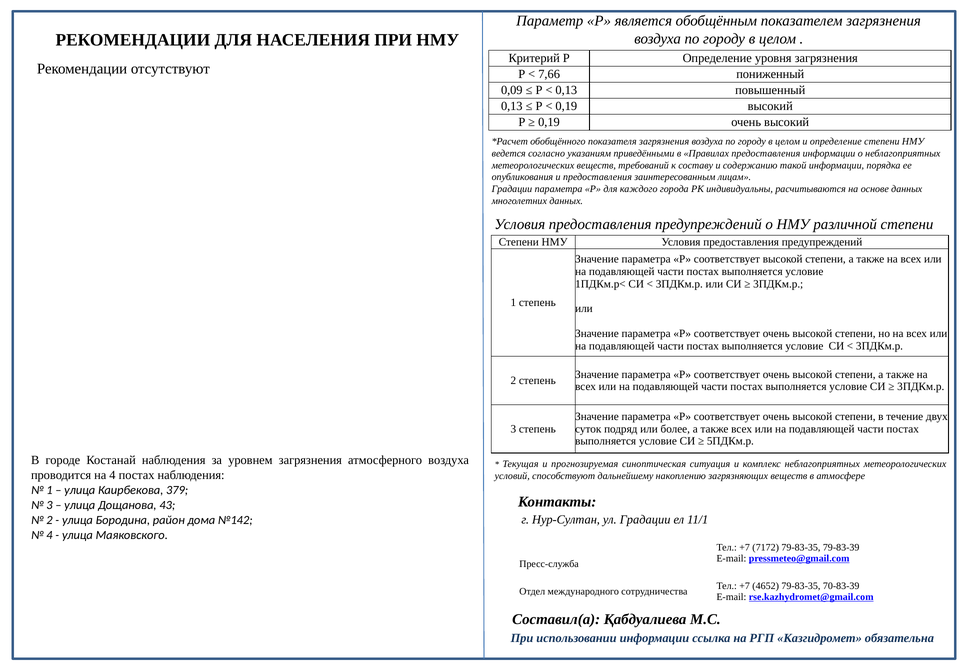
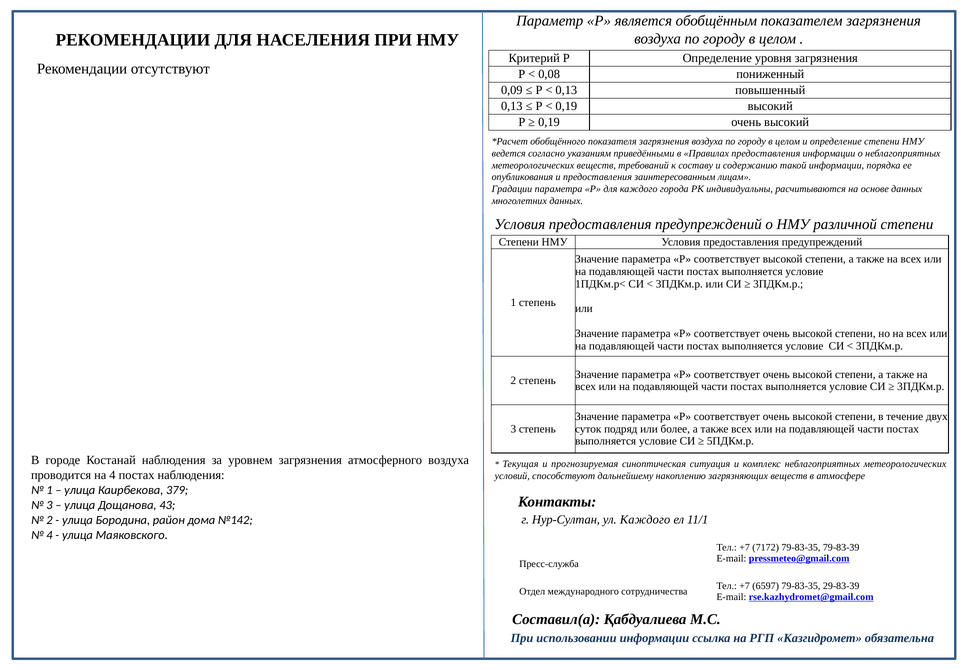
7,66: 7,66 -> 0,08 (549, 74)
ул Градации: Градации -> Каждого (645, 520)
4652: 4652 -> 6597 (766, 586)
70-83-39: 70-83-39 -> 29-83-39 (841, 586)
